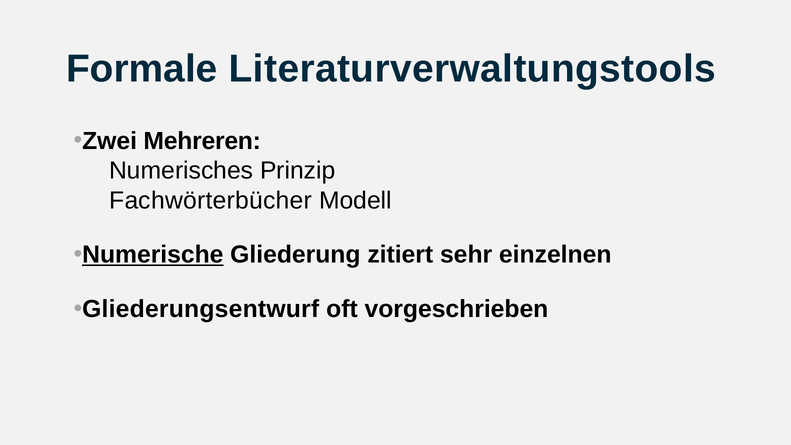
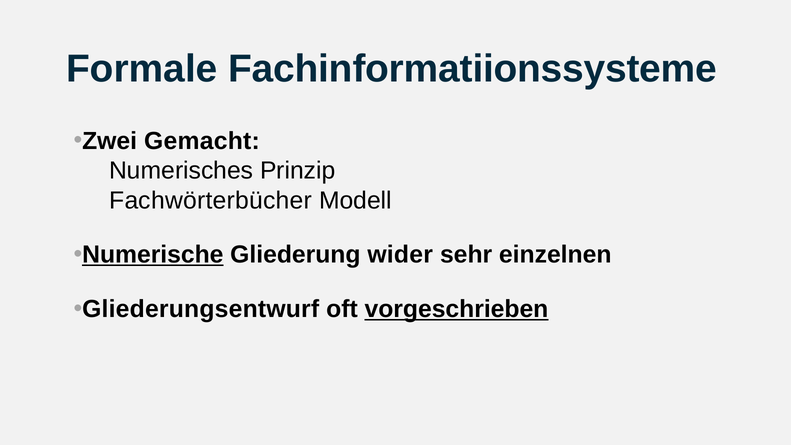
Literaturverwaltungstools: Literaturverwaltungstools -> Fachinformatiionssysteme (473, 69)
Mehreren: Mehreren -> Gemacht (202, 141)
zitiert: zitiert -> wider (400, 255)
vorgeschrieben underline: none -> present (456, 309)
